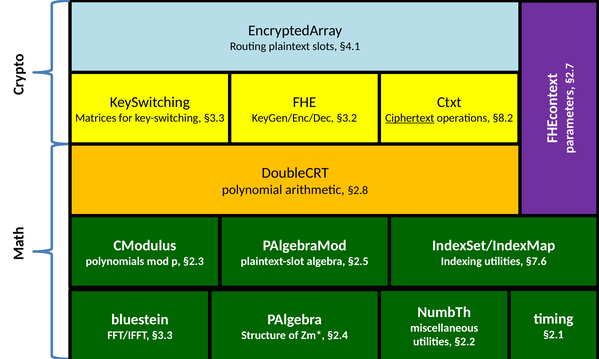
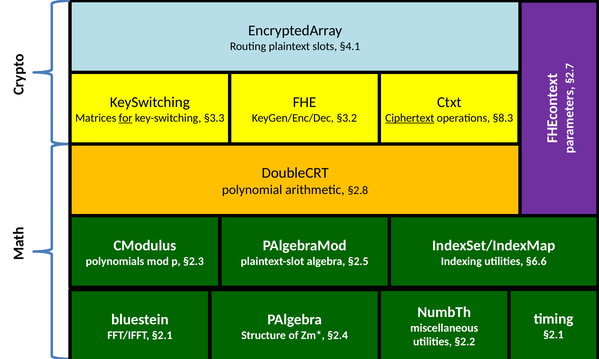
for underline: none -> present (126, 118)
§8.2: §8.2 -> §8.3 (503, 118)
§7.6: §7.6 -> §6.6 (536, 262)
FFT/IFFT §3.3: §3.3 -> §2.1 (162, 336)
